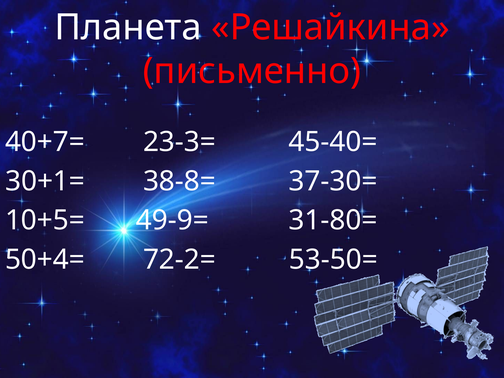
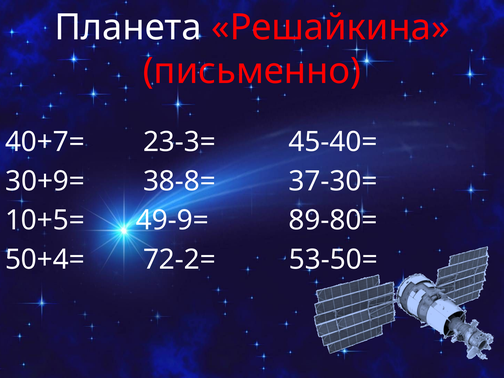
30+1=: 30+1= -> 30+9= (45, 181)
31-80=: 31-80= -> 89-80= (333, 220)
